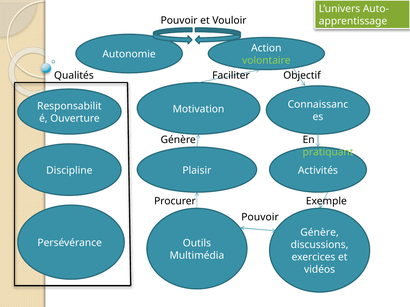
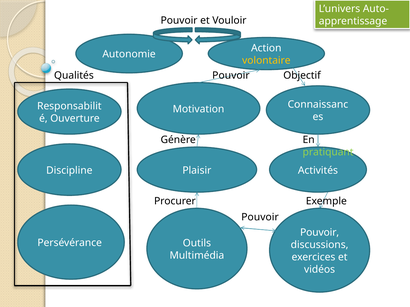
volontaire colour: light green -> yellow (266, 60)
Faciliter: Faciliter -> Pouvoir (231, 75)
Génère: Génère -> Pouvoir (320, 233)
